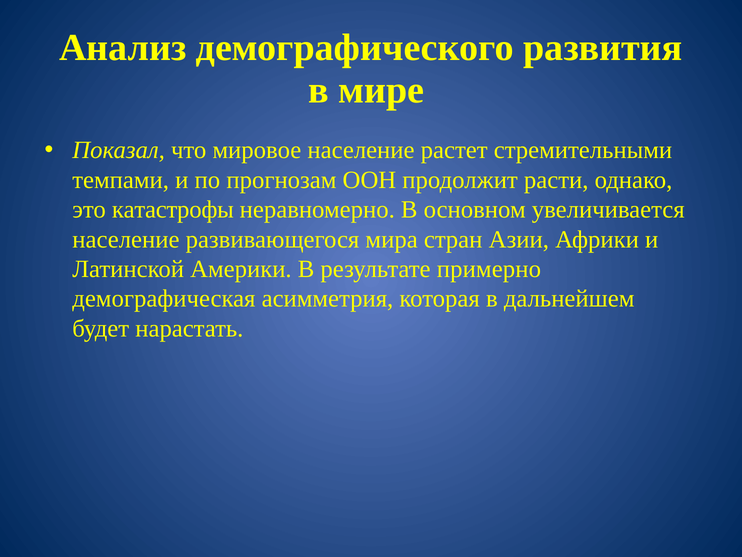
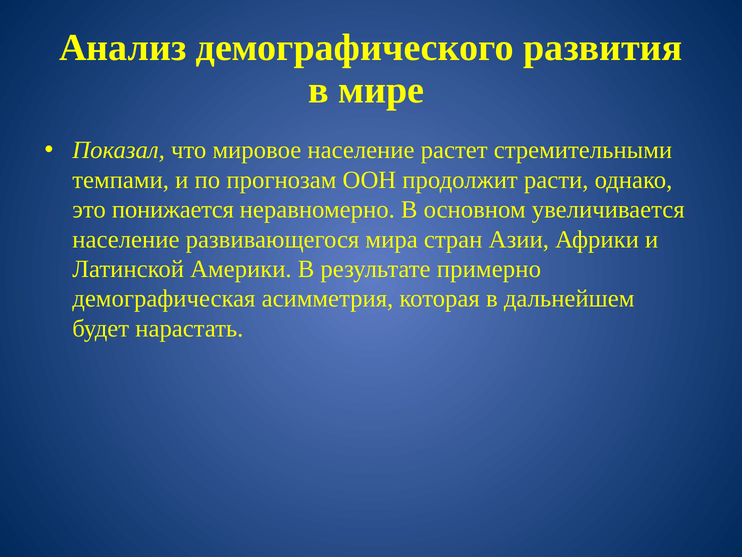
катастрофы: катастрофы -> понижается (173, 209)
